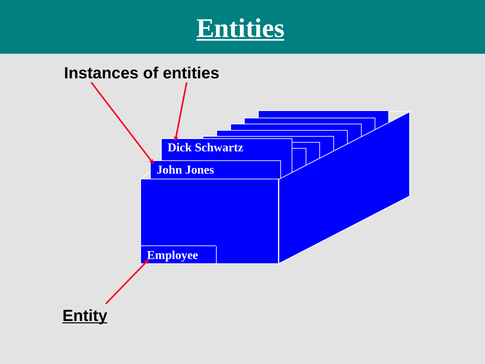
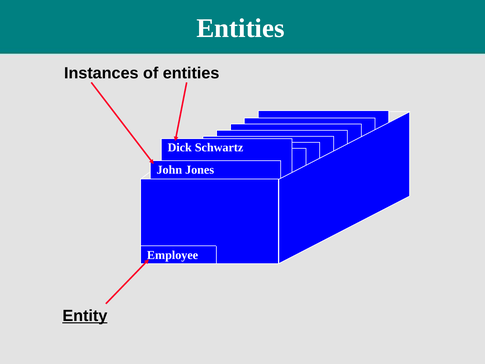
Entities underline: present -> none (240, 28)
